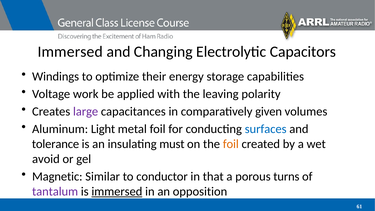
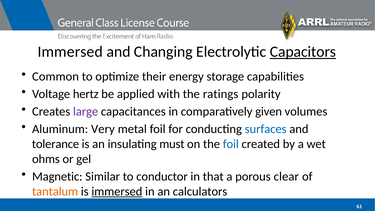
Capacitors underline: none -> present (303, 52)
Windings: Windings -> Common (56, 77)
work: work -> hertz (86, 94)
leaving: leaving -> ratings (221, 94)
Light: Light -> Very (103, 129)
foil colour: orange -> blue (231, 144)
avoid: avoid -> ohms (46, 159)
turns: turns -> clear (286, 177)
tantalum colour: purple -> orange (55, 192)
opposition: opposition -> calculators (200, 192)
